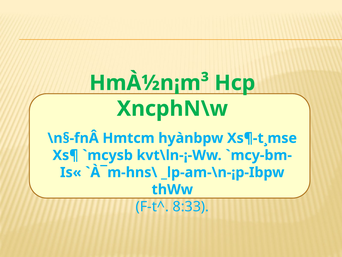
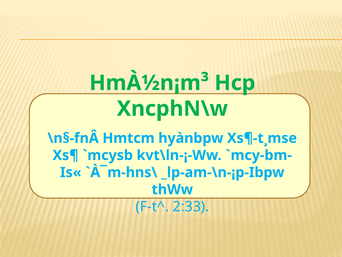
8:33: 8:33 -> 2:33 (191, 206)
